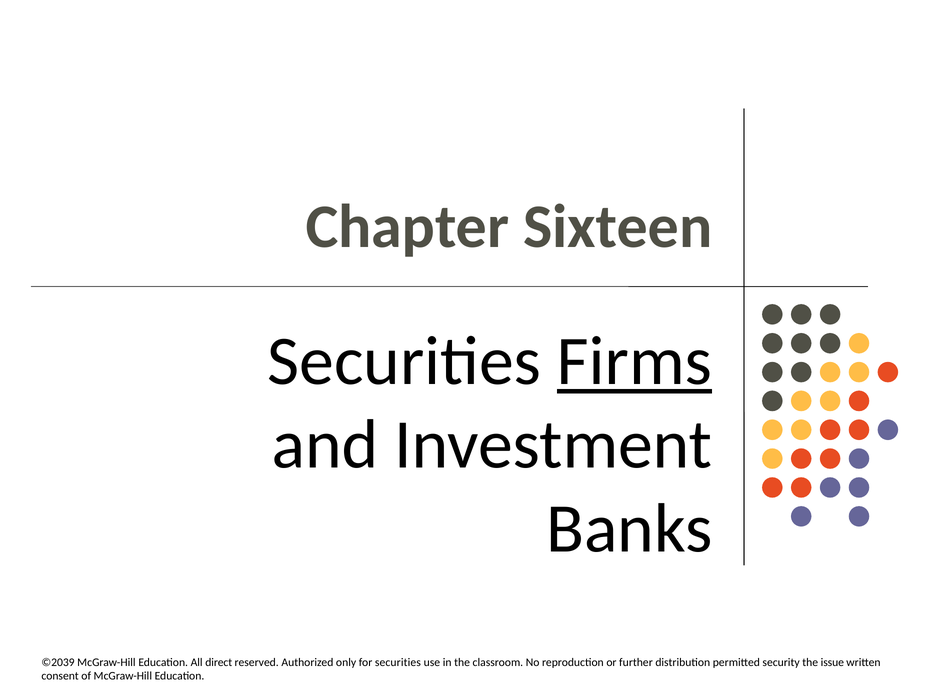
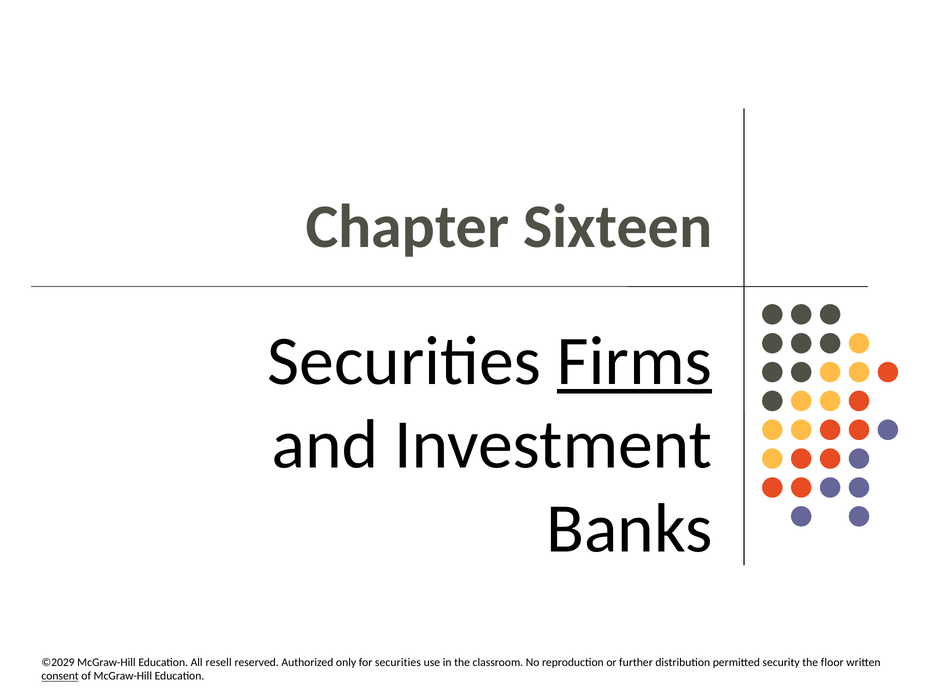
©2039: ©2039 -> ©2029 (58, 663)
direct: direct -> resell (219, 663)
issue: issue -> floor (832, 663)
consent underline: none -> present (60, 677)
